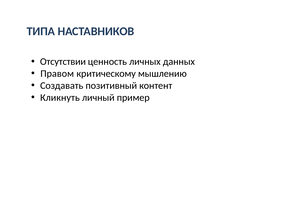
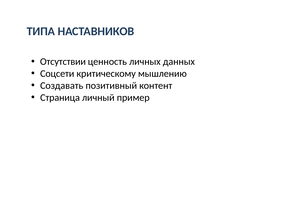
Правом: Правом -> Соцсети (57, 74)
Кликнуть: Кликнуть -> Страница (60, 98)
